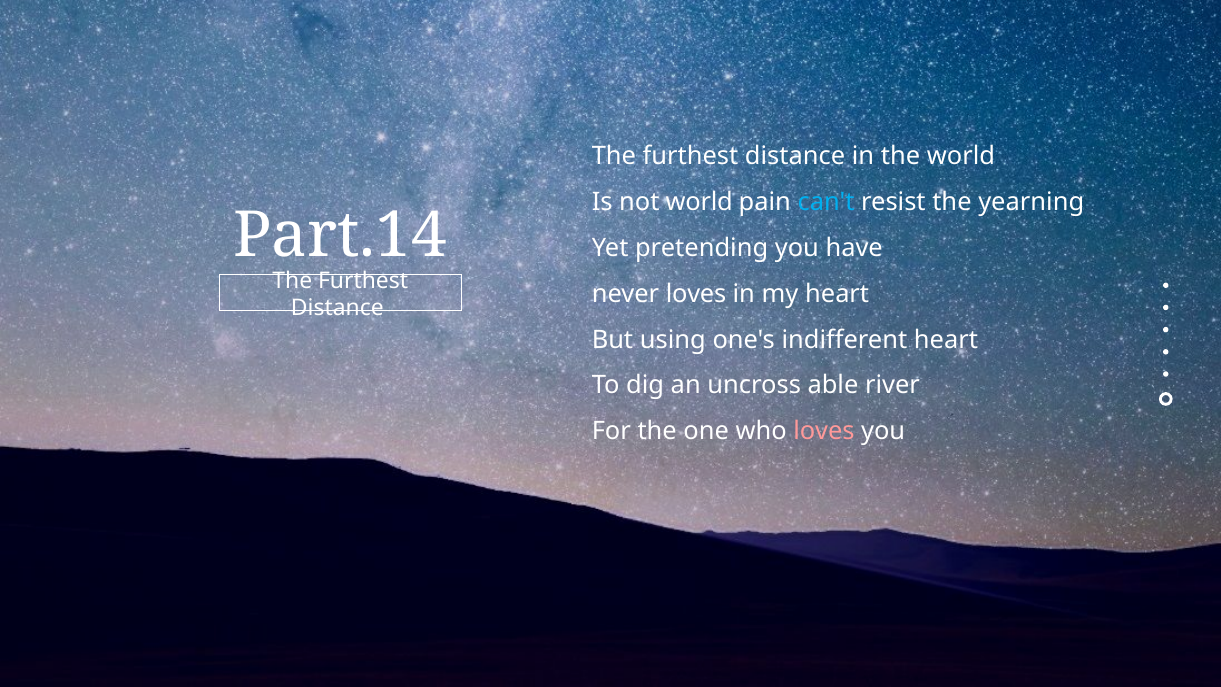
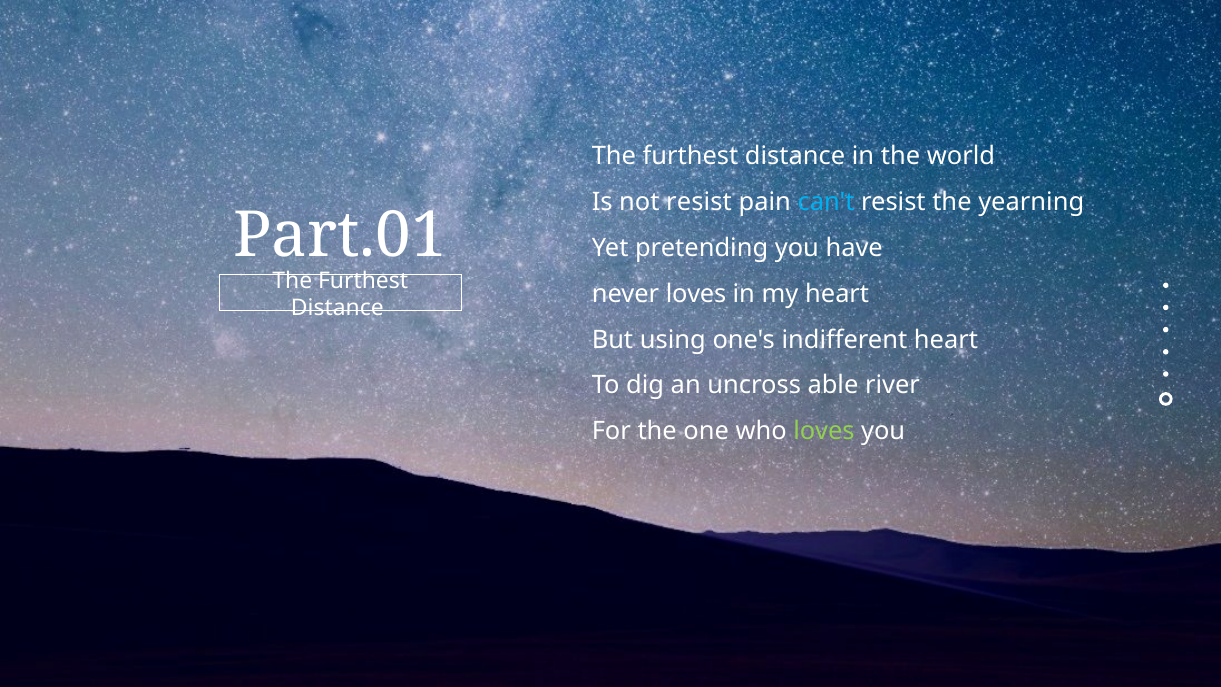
not world: world -> resist (699, 202)
Part.14: Part.14 -> Part.01 (340, 235)
loves colour: pink -> light green (824, 431)
